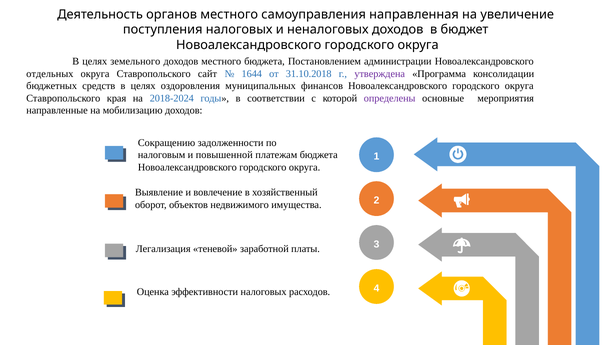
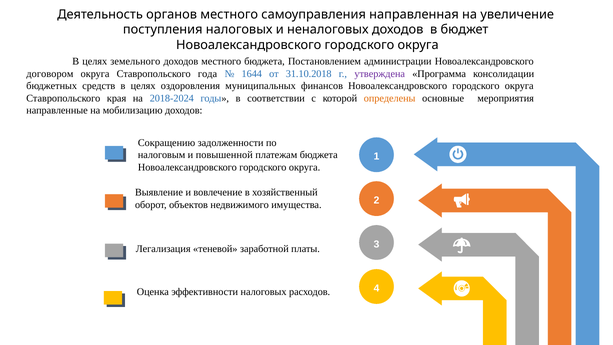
отдельных: отдельных -> договором (50, 74)
сайт: сайт -> года (207, 74)
определены colour: purple -> orange (390, 98)
